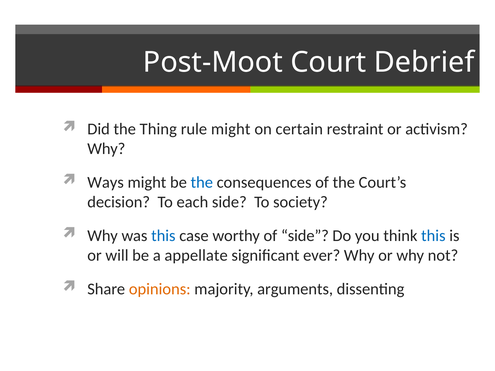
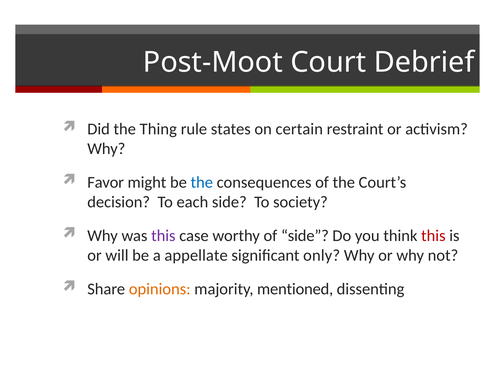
rule might: might -> states (231, 129)
Ways: Ways -> Favor (106, 182)
this colour: blue -> purple (163, 236)
this colour: blue -> red (433, 236)
ever: ever -> only (322, 256)
arguments: arguments -> mentioned (295, 289)
